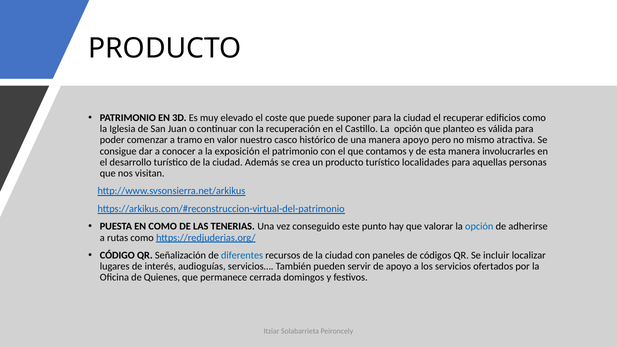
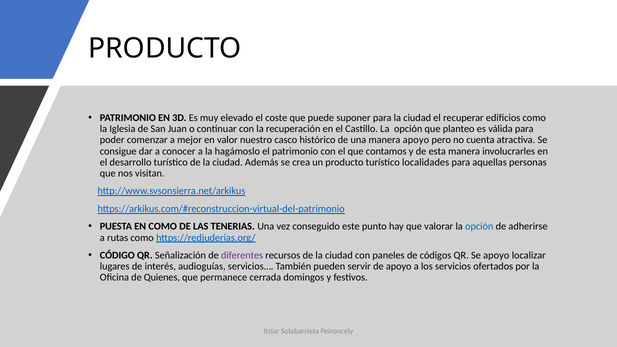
tramo: tramo -> mejor (190, 140)
mismo: mismo -> cuenta (480, 140)
exposición: exposición -> hagámoslo (237, 151)
diferentes colour: blue -> purple (242, 255)
Se incluir: incluir -> apoyo (496, 255)
